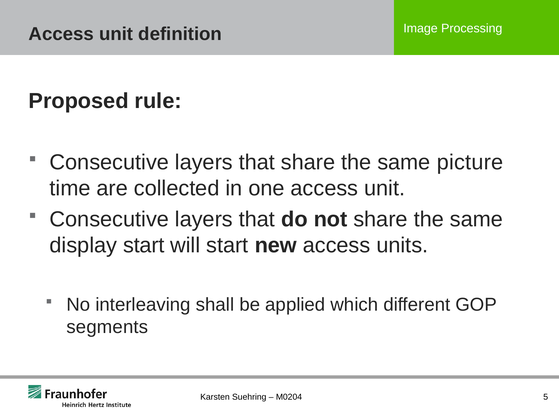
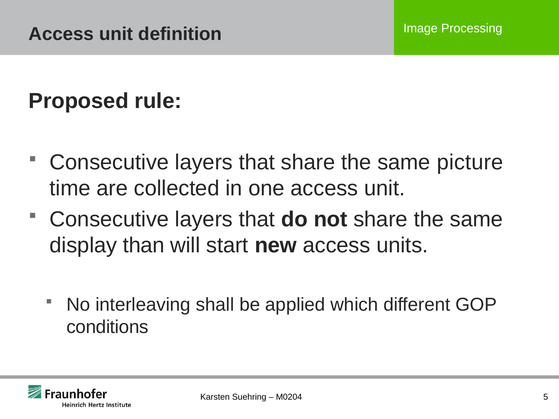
display start: start -> than (144, 245)
segments: segments -> conditions (107, 327)
